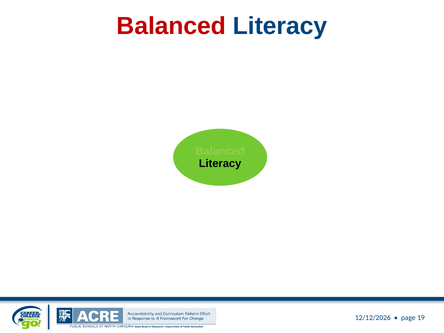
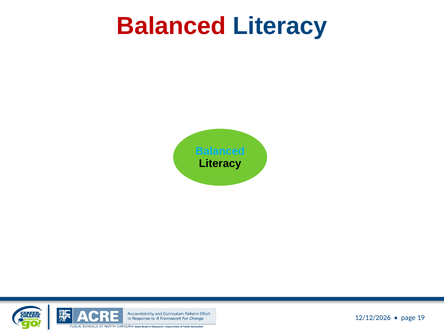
Balanced colour: light green -> light blue (220, 151)
